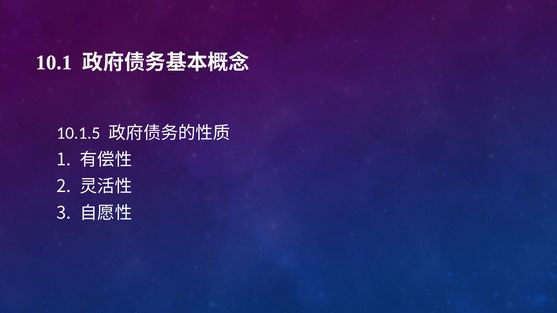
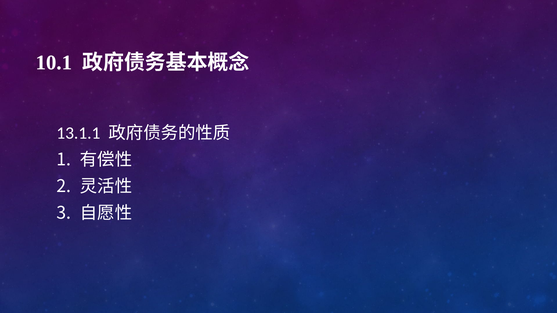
10.1.5: 10.1.5 -> 13.1.1 (78, 133)
